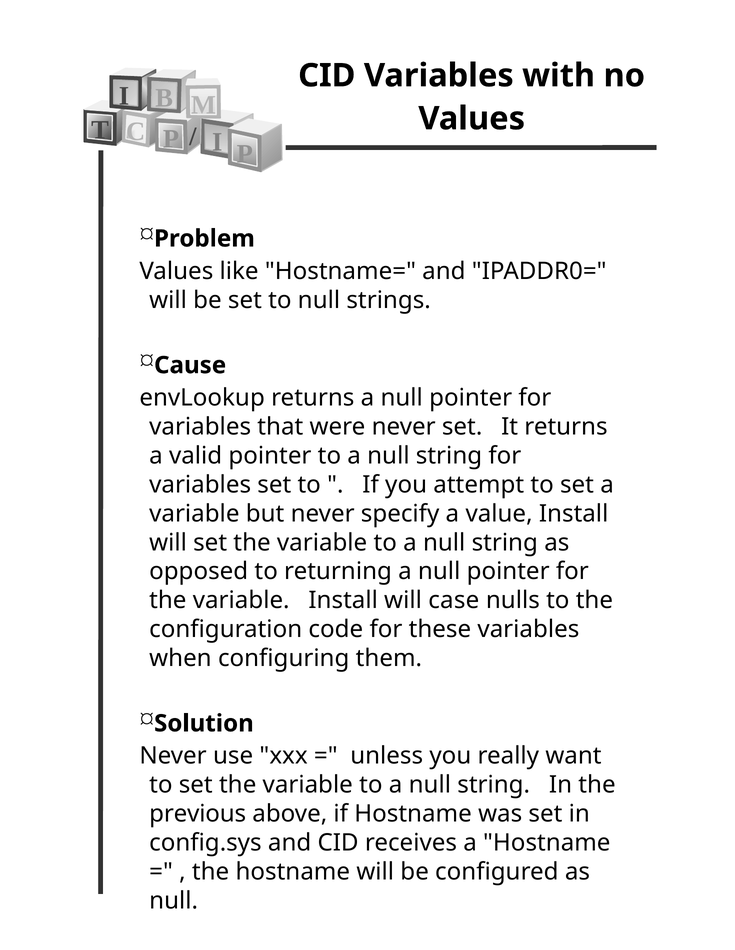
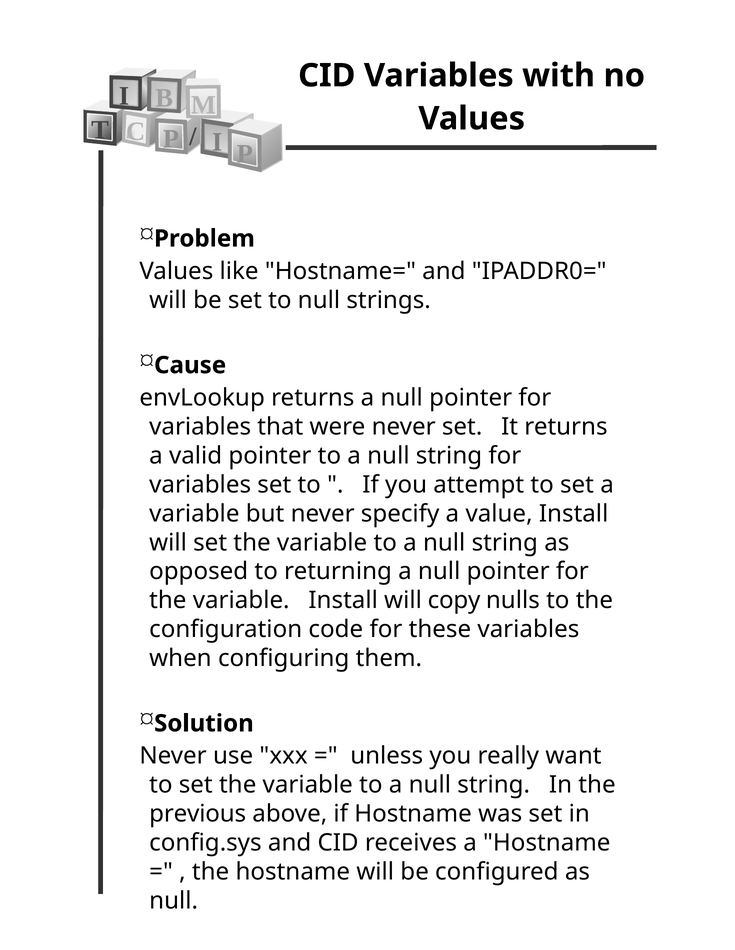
case: case -> copy (454, 601)
